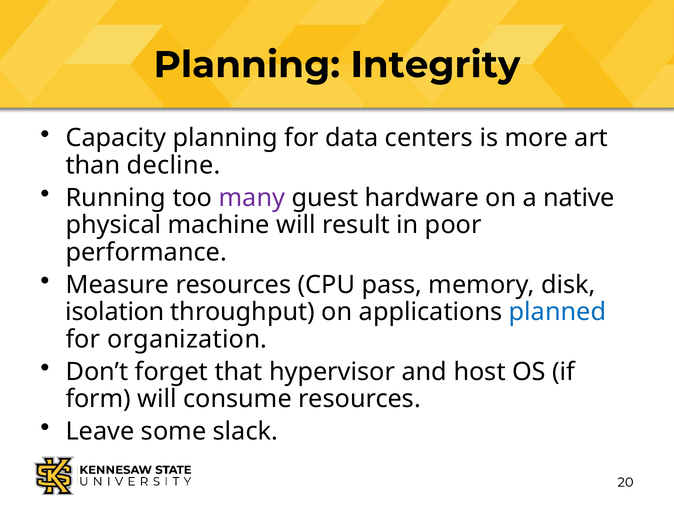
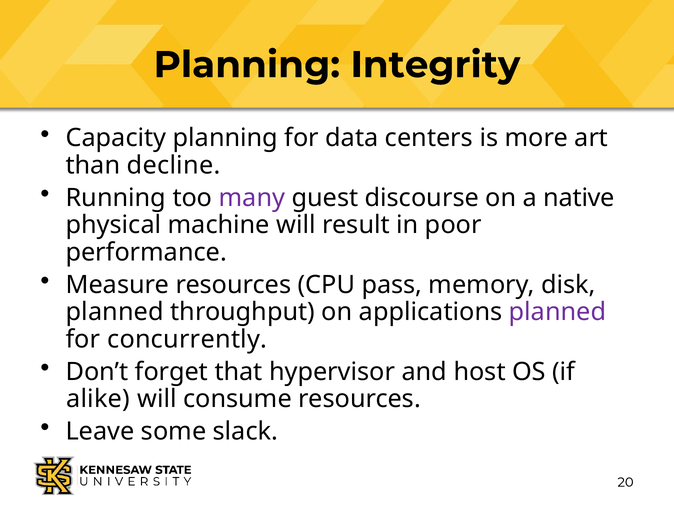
hardware: hardware -> discourse (422, 198)
isolation: isolation -> planned (115, 312)
planned colour: blue -> purple (557, 312)
organization: organization -> concurrently (187, 340)
form: form -> alike (98, 399)
